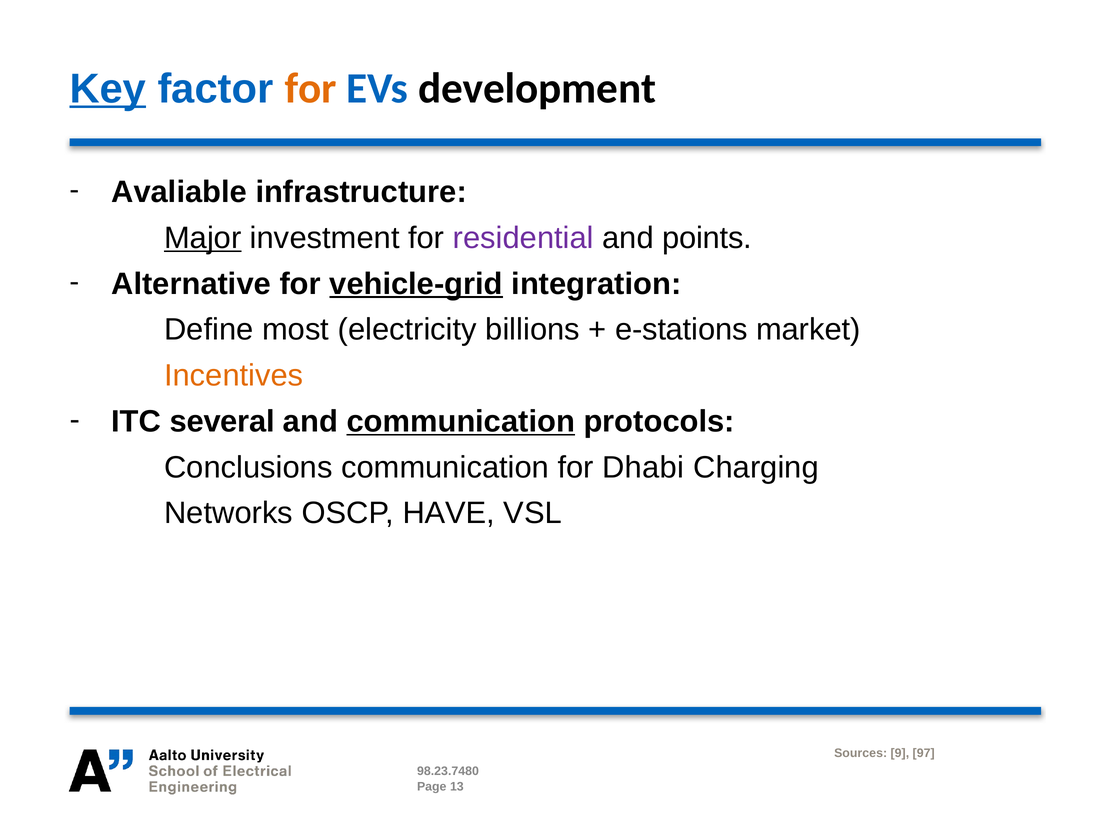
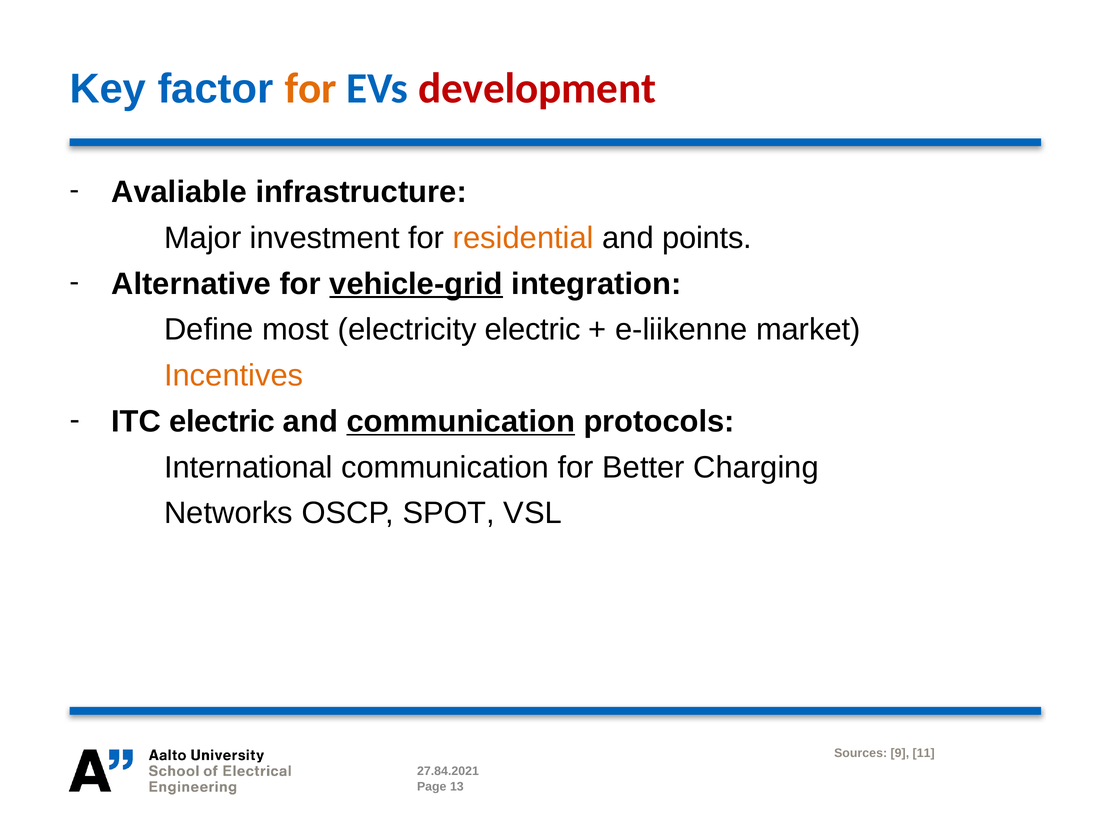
Key underline: present -> none (108, 89)
development colour: black -> red (537, 88)
Major underline: present -> none (203, 238)
residential colour: purple -> orange (523, 238)
electricity billions: billions -> electric (533, 330)
e-stations: e-stations -> e-liikenne (681, 330)
ITC several: several -> electric (222, 422)
Conclusions: Conclusions -> International (248, 467)
Dhabi: Dhabi -> Better (643, 467)
HAVE: HAVE -> SPOT (449, 513)
97: 97 -> 11 (924, 753)
98.23.7480: 98.23.7480 -> 27.84.2021 (448, 771)
